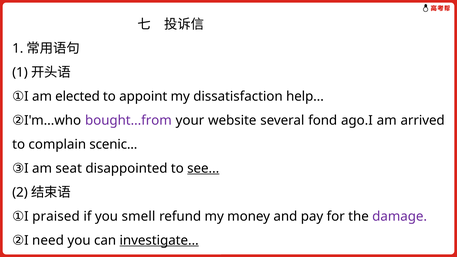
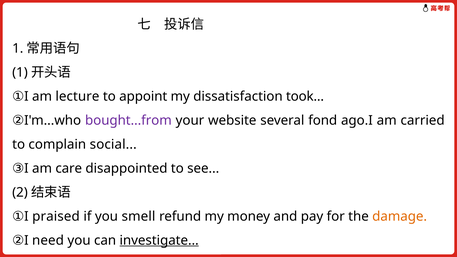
elected: elected -> lecture (77, 96)
help: help -> took (305, 96)
arrived: arrived -> carried (423, 120)
scenic: scenic -> social (113, 144)
seat: seat -> care (69, 168)
see underline: present -> none (203, 168)
damage colour: purple -> orange (400, 216)
